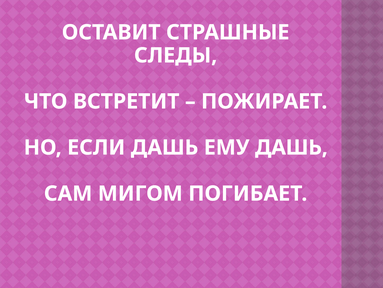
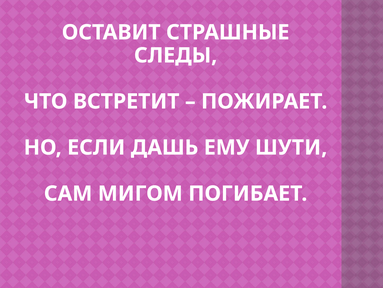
ЕМУ ДАШЬ: ДАШЬ -> ШУТИ (291, 147)
